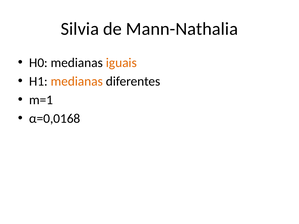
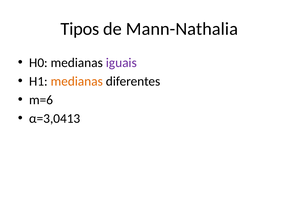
Silvia: Silvia -> Tipos (80, 29)
iguais colour: orange -> purple (121, 63)
m=1: m=1 -> m=6 (41, 100)
α=0,0168: α=0,0168 -> α=3,0413 (55, 119)
